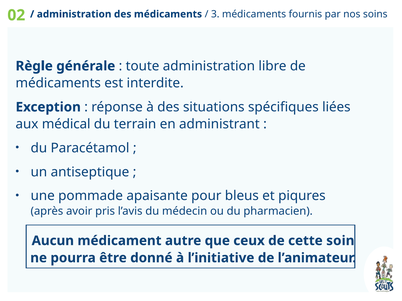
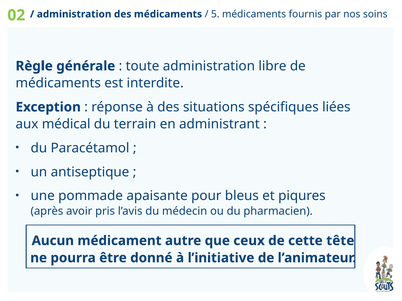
3: 3 -> 5 (215, 14)
soin: soin -> tête (340, 241)
